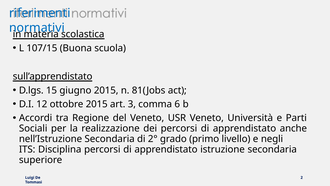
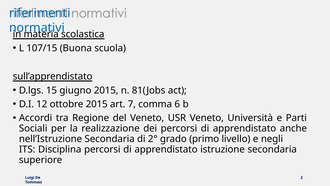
3: 3 -> 7 (132, 104)
